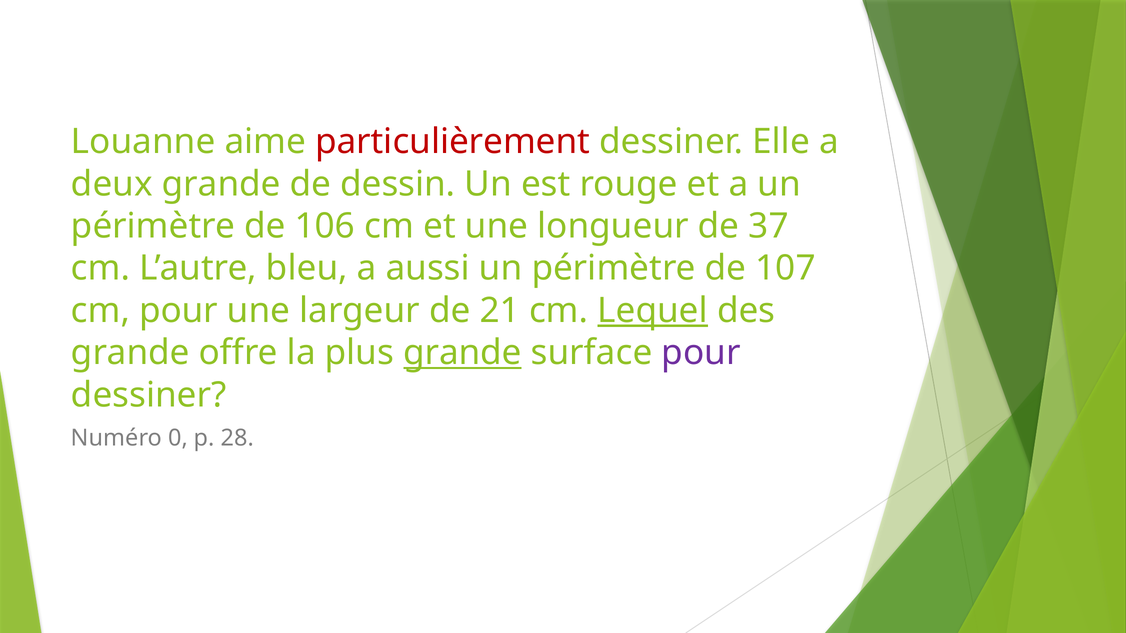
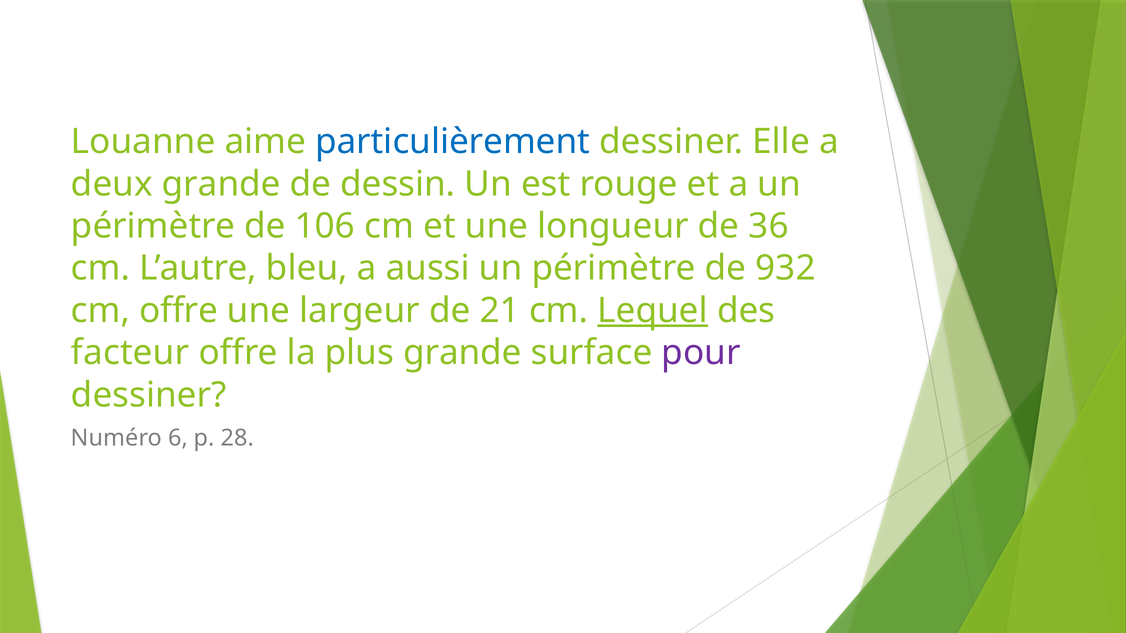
particulièrement colour: red -> blue (453, 142)
37: 37 -> 36 (769, 226)
107: 107 -> 932 (786, 269)
cm pour: pour -> offre (179, 311)
grande: grande -> facteur (130, 353)
grande underline: present -> none (462, 353)
0: 0 -> 6 (178, 438)
